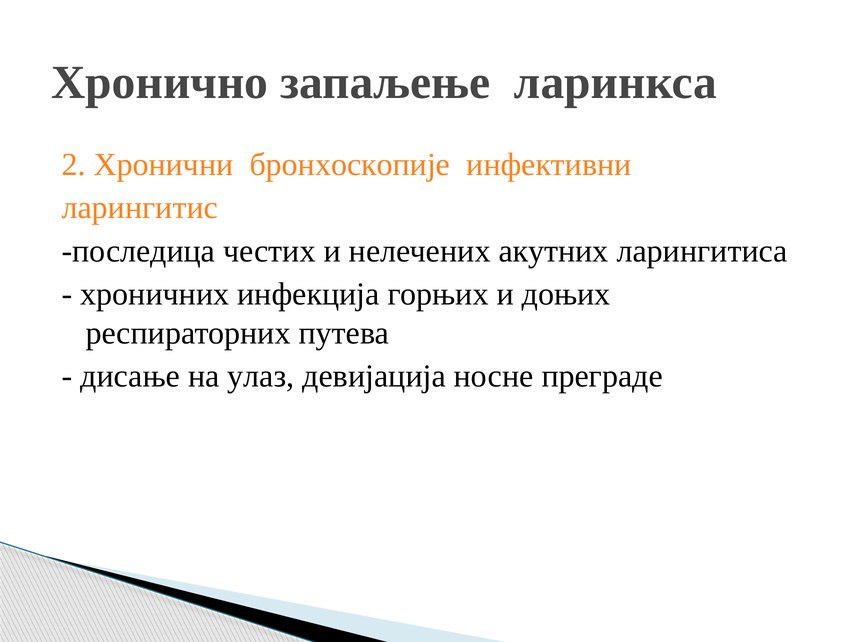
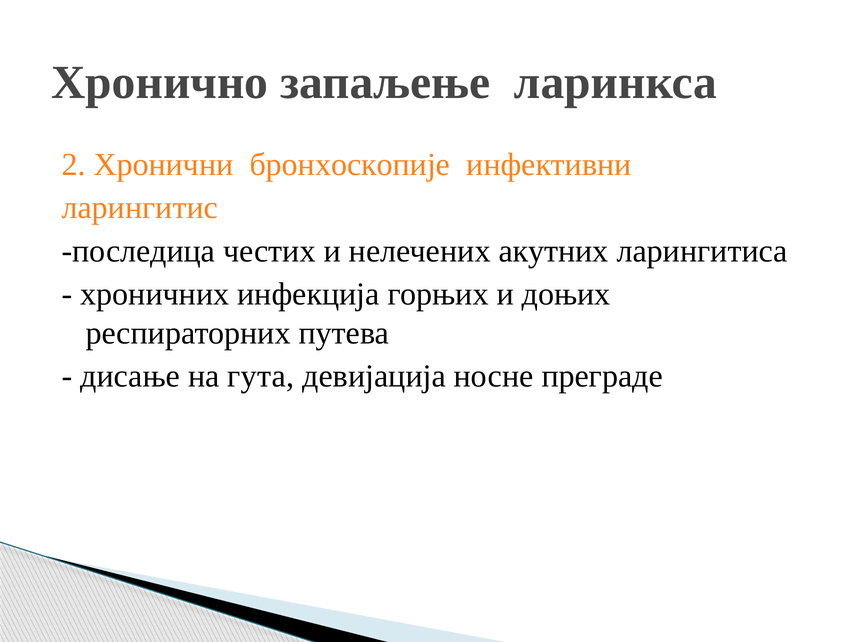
улаз: улаз -> гута (261, 376)
